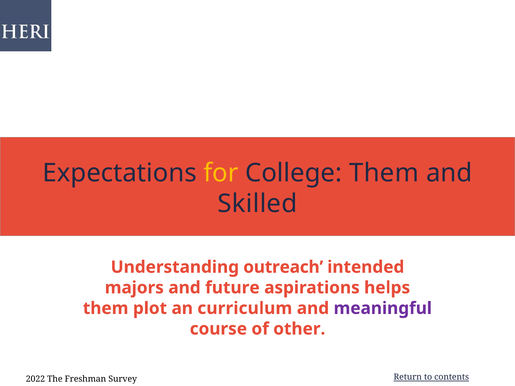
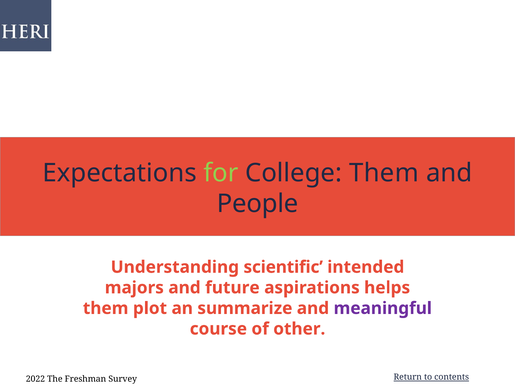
for colour: yellow -> light green (221, 173)
Skilled: Skilled -> People (258, 204)
outreach: outreach -> scientific (283, 267)
curriculum: curriculum -> summarize (245, 308)
